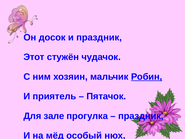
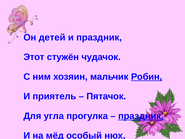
досок: досок -> детей (52, 37)
зале: зале -> угла (54, 116)
праздник underline: none -> present (141, 116)
